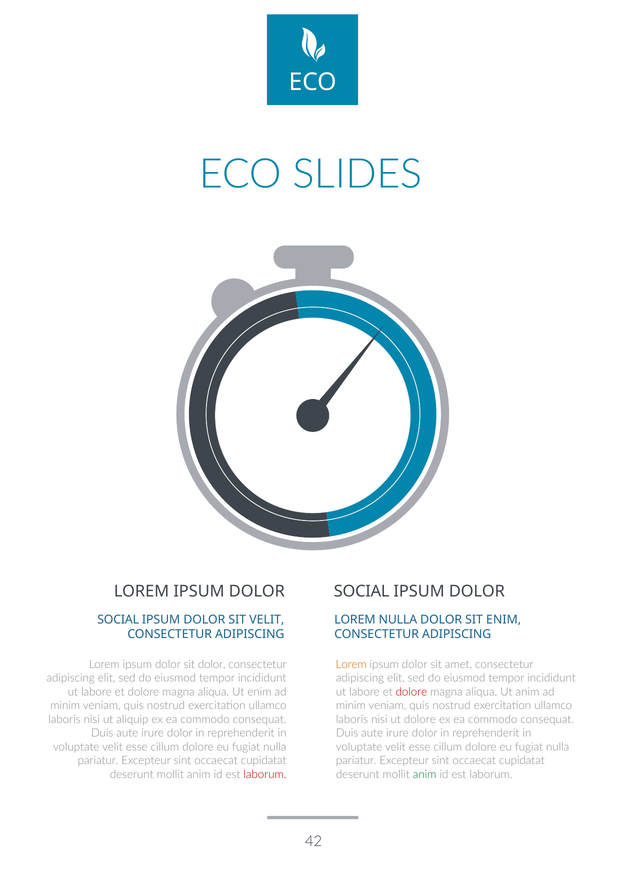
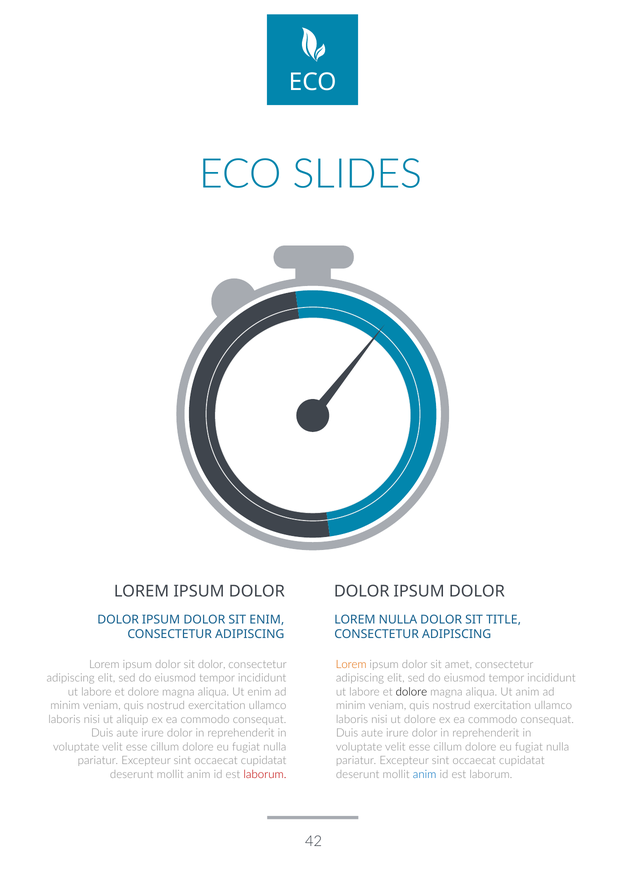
SOCIAL: SOCIAL -> DOLOR (362, 591)
SOCIAL: SOCIAL -> DOLOR (118, 620)
SIT VELIT: VELIT -> ENIM (267, 620)
SIT ENIM: ENIM -> TITLE (504, 620)
dolore colour: red -> black (411, 692)
anim colour: green -> blue (425, 774)
